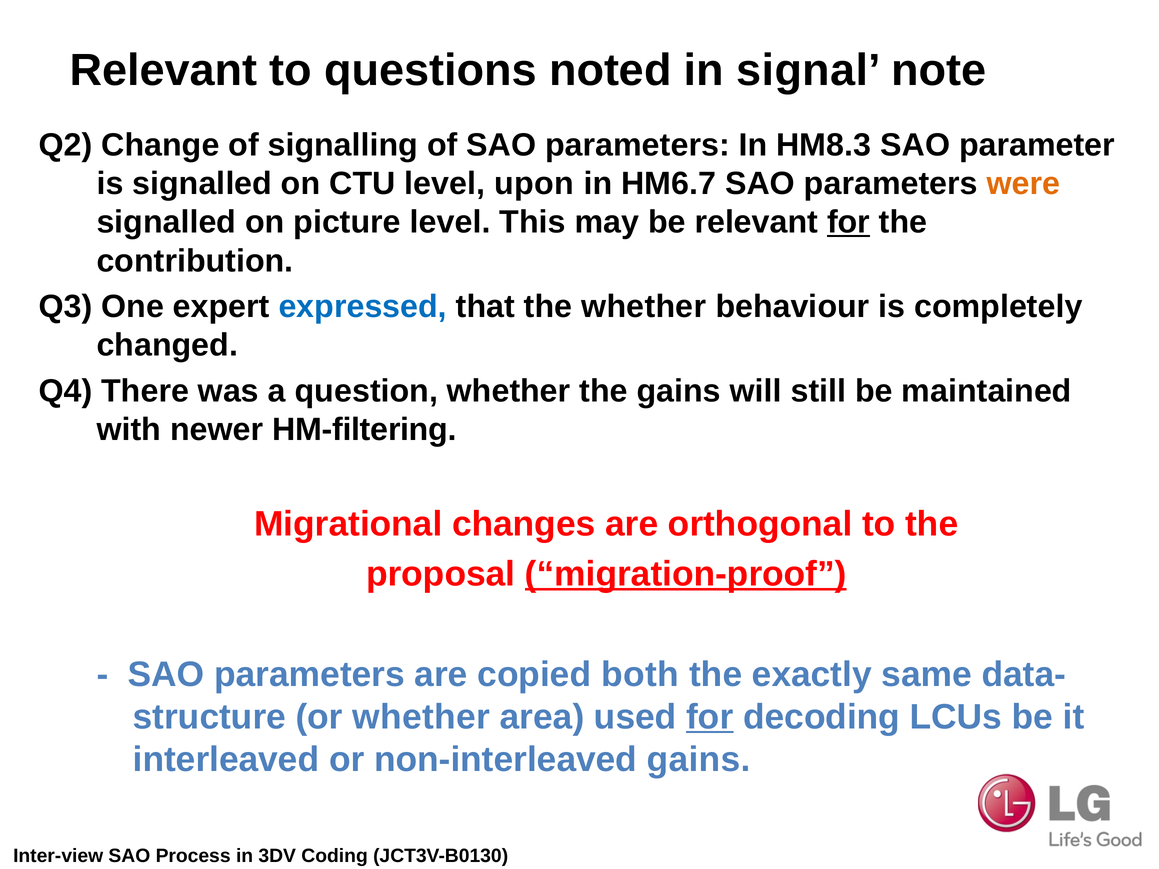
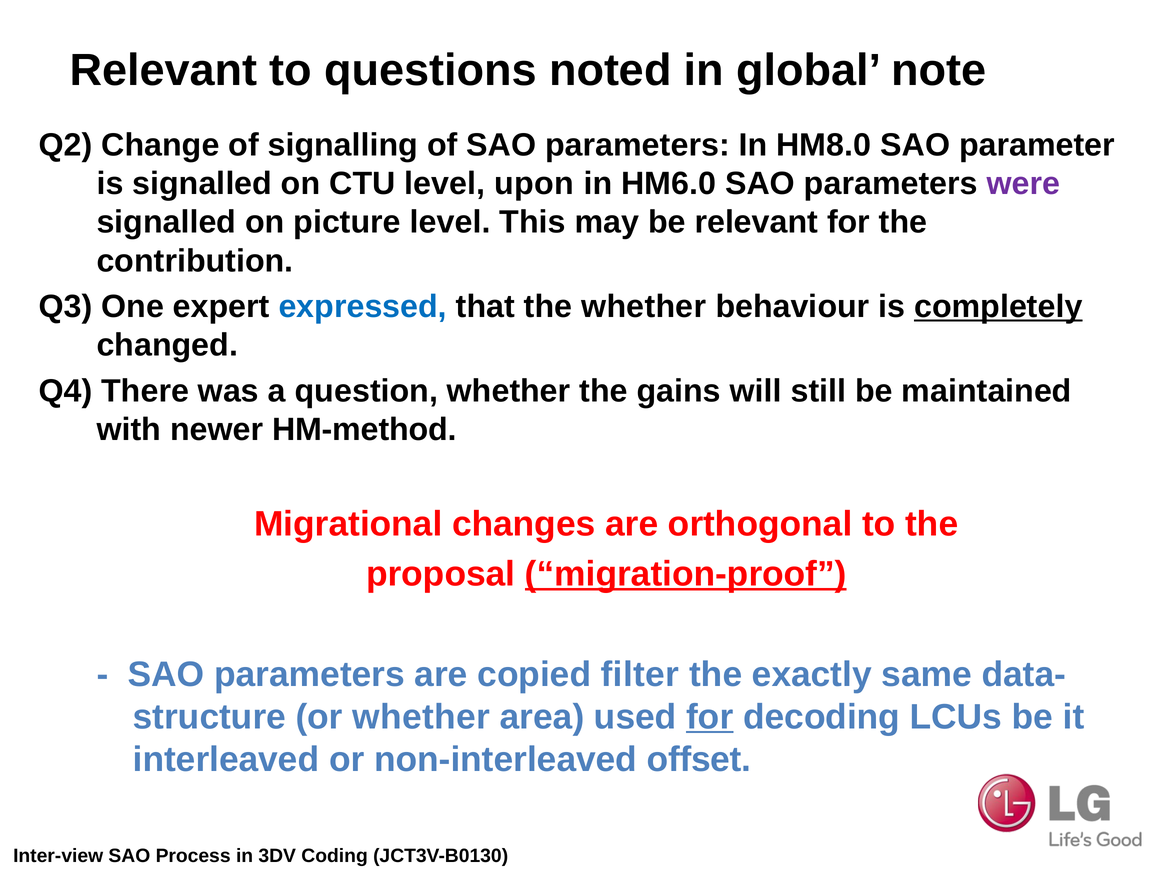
signal: signal -> global (809, 70)
HM8.3: HM8.3 -> HM8.0 (824, 145)
HM6.7: HM6.7 -> HM6.0 (669, 184)
were colour: orange -> purple (1023, 184)
for underline: present -> none (849, 222)
completely underline: none -> present (998, 307)
HM-filtering: HM-filtering -> HM-method (364, 430)
both: both -> filter (640, 675)
non-interleaved gains: gains -> offset (699, 760)
